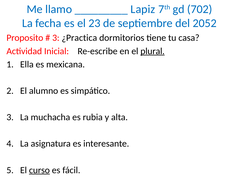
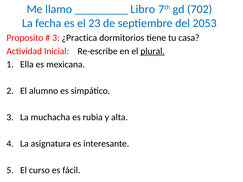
Lapiz: Lapiz -> Libro (143, 9)
2052: 2052 -> 2053 (205, 23)
curso underline: present -> none (39, 170)
